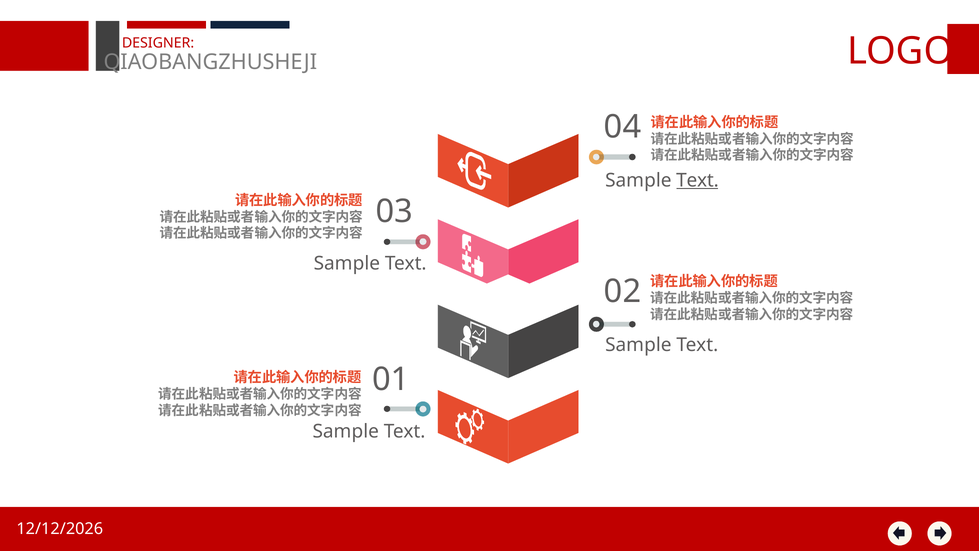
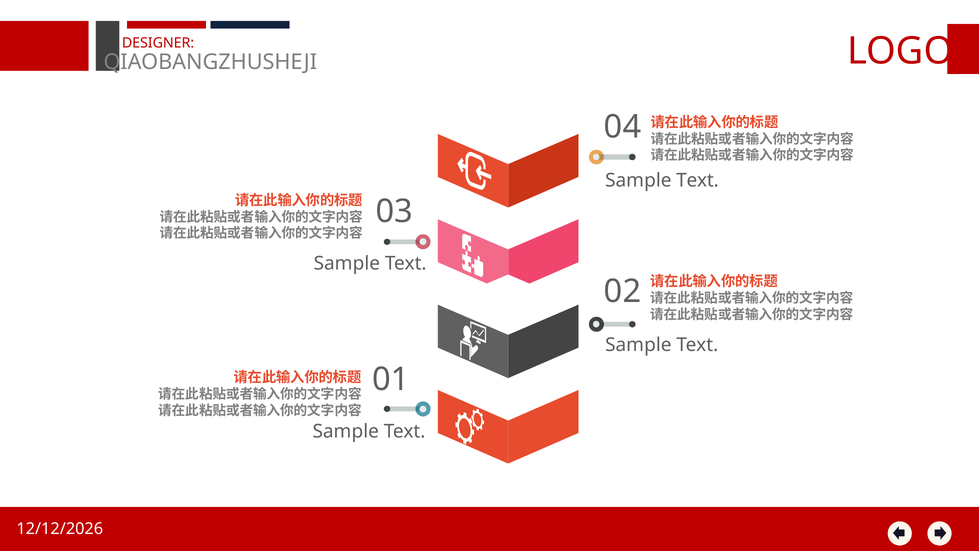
Text underline: present -> none (697, 180)
